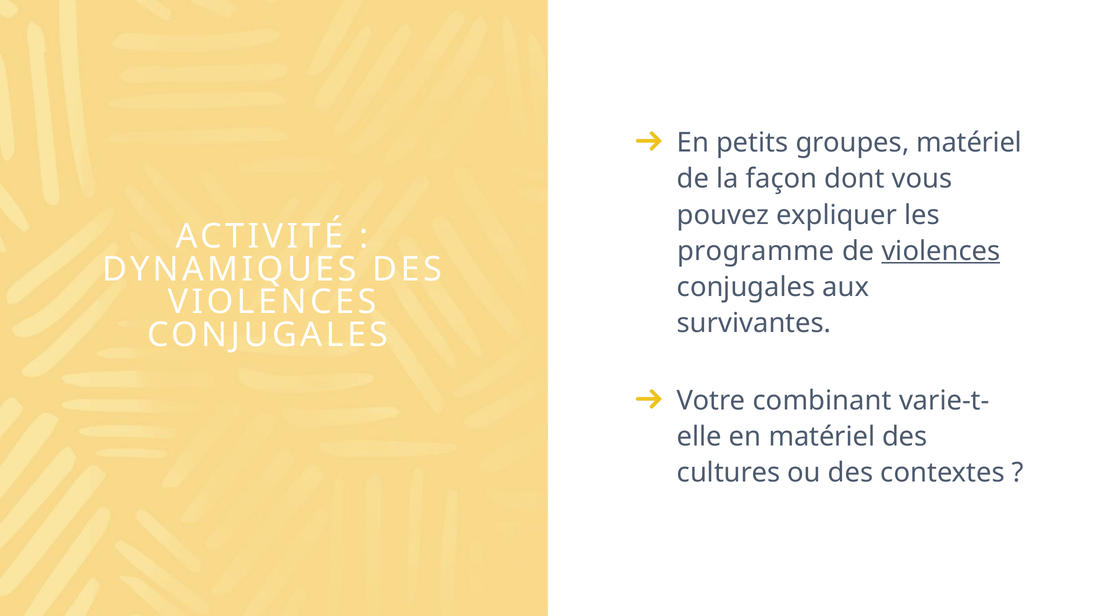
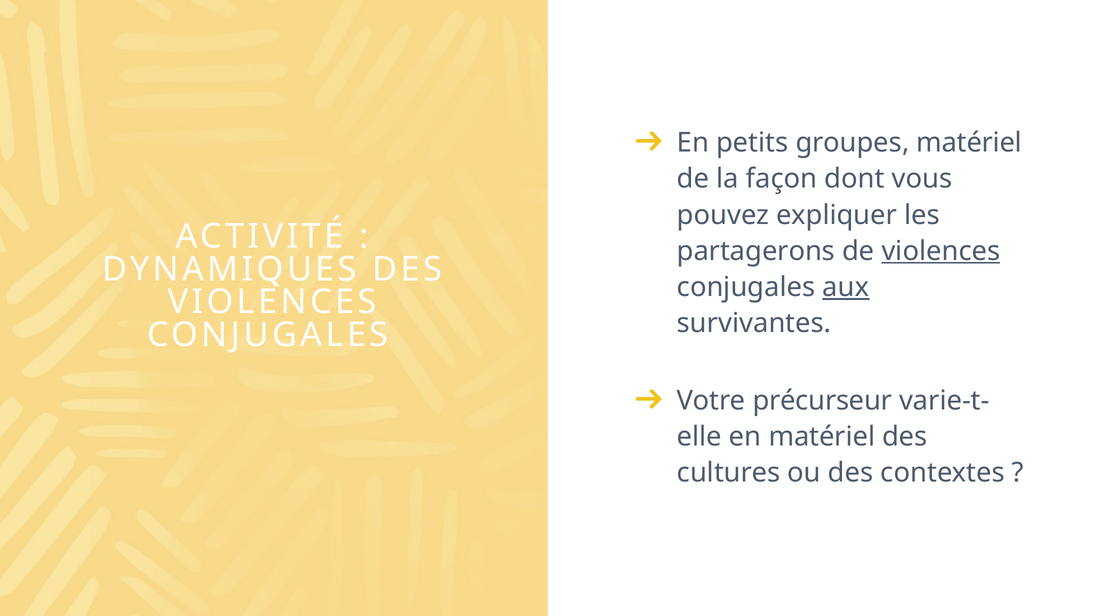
programme: programme -> partagerons (756, 251)
aux underline: none -> present (846, 287)
combinant: combinant -> précurseur (822, 401)
